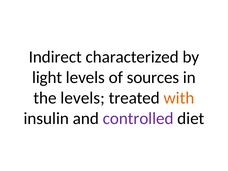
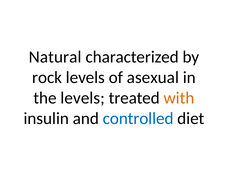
Indirect: Indirect -> Natural (55, 57)
light: light -> rock (47, 77)
sources: sources -> asexual (153, 77)
controlled colour: purple -> blue (138, 118)
